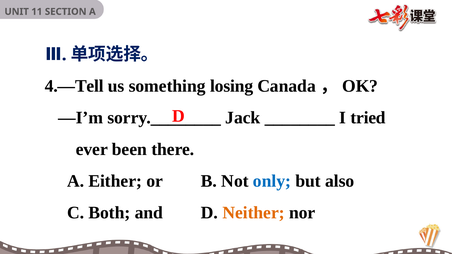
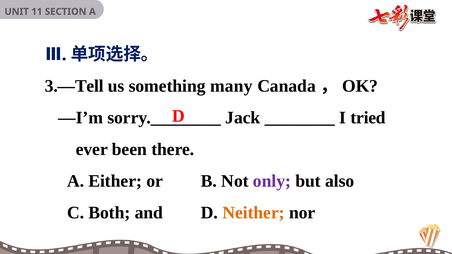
4.—Tell: 4.—Tell -> 3.—Tell (74, 86)
losing: losing -> many (231, 86)
only colour: blue -> purple (272, 181)
